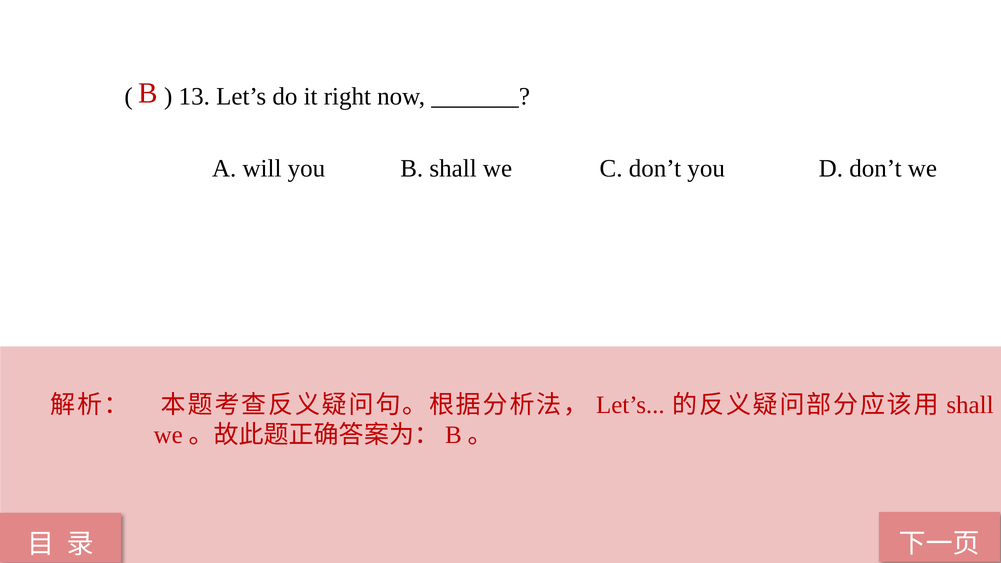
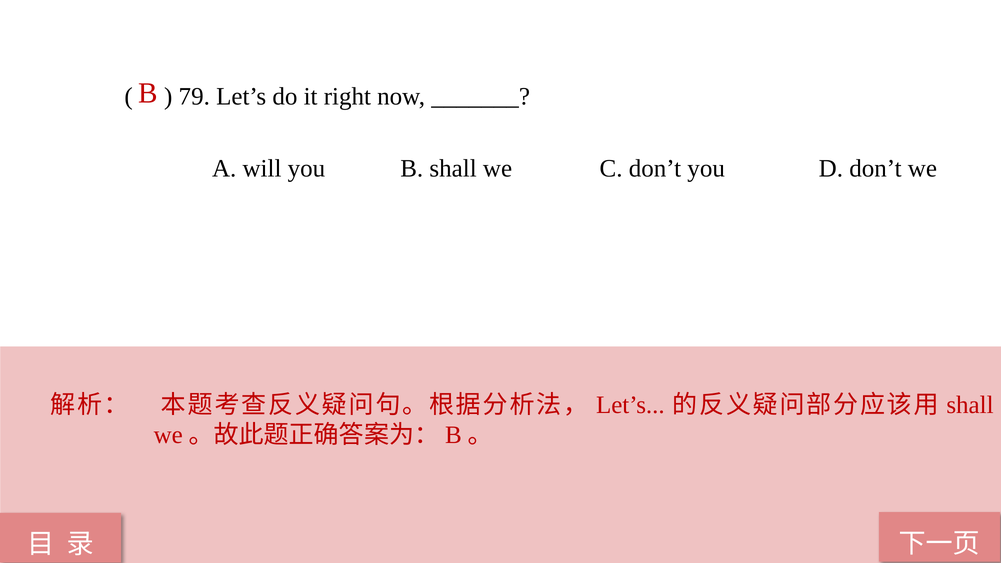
13: 13 -> 79 (194, 96)
